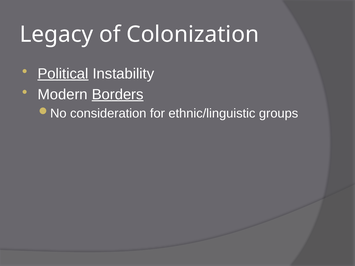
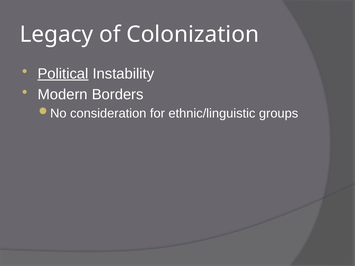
Borders underline: present -> none (118, 94)
